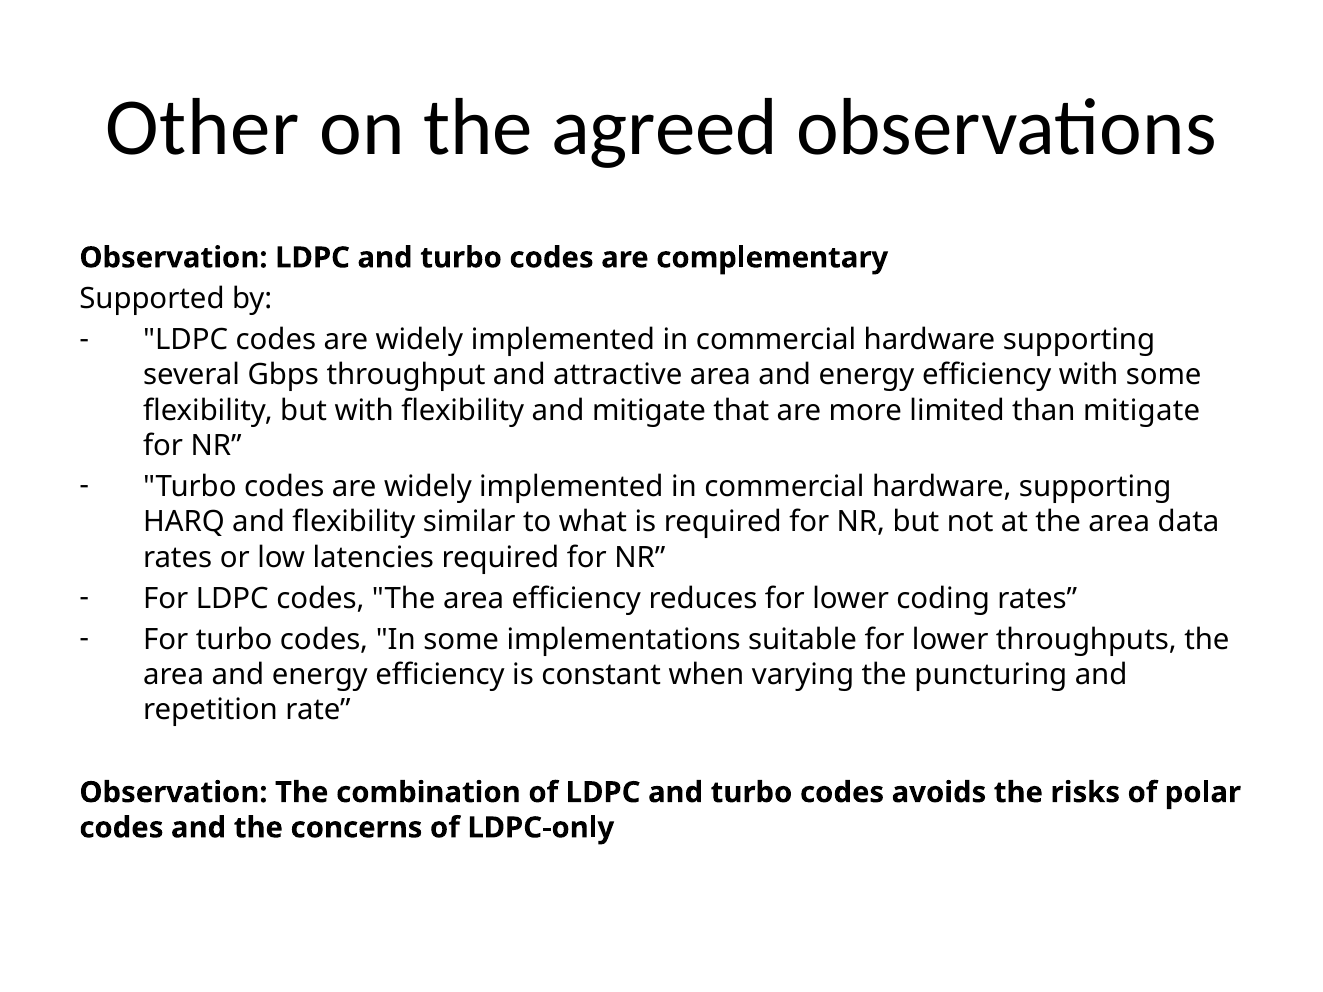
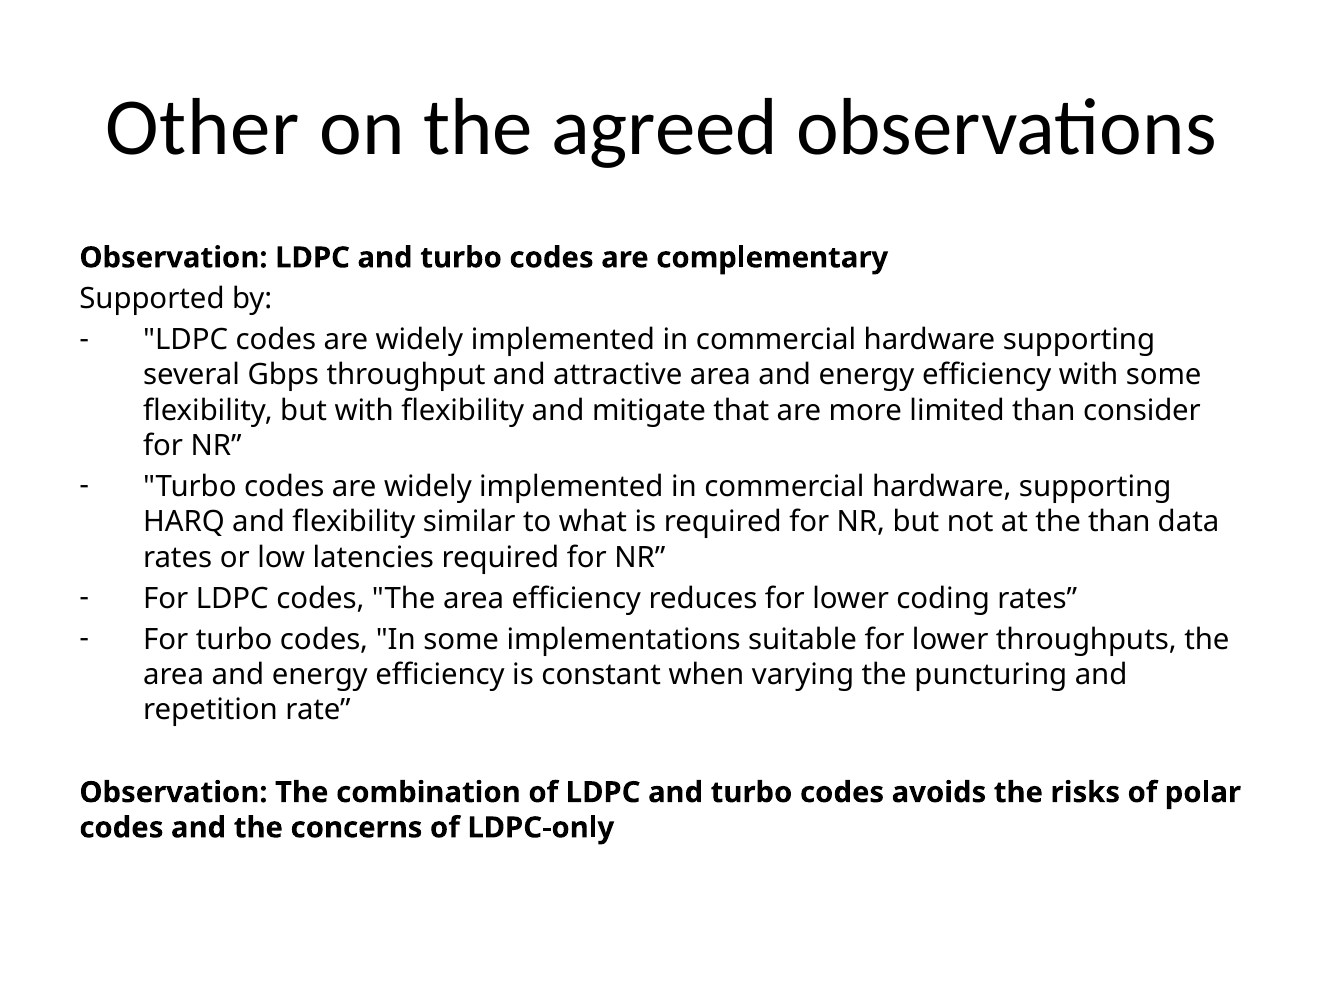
than mitigate: mitigate -> consider (1142, 411)
at the area: area -> than (1119, 522)
